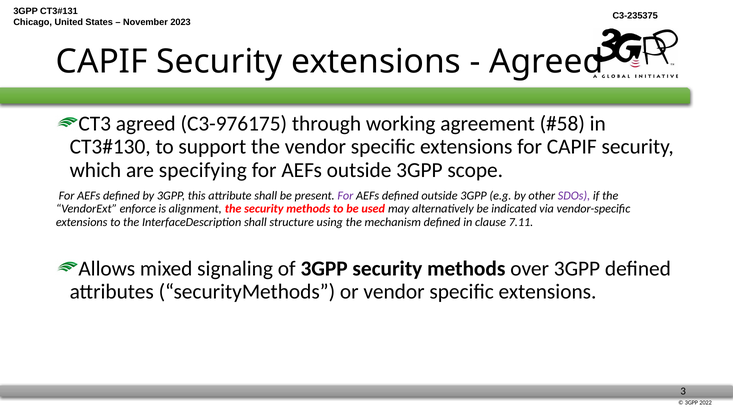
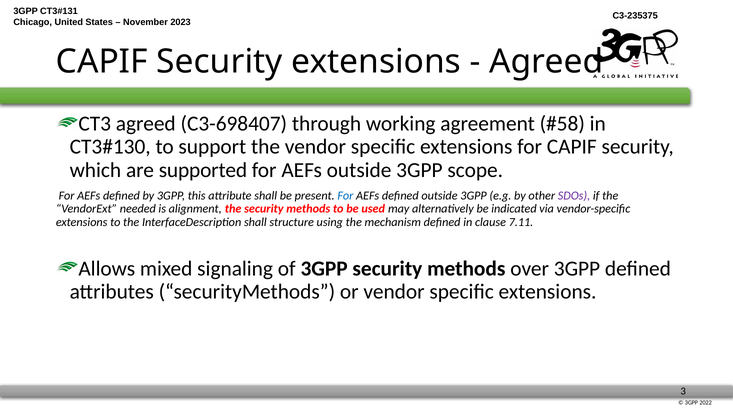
C3-976175: C3-976175 -> C3-698407 (234, 124)
specifying: specifying -> supported (203, 170)
For colour: purple -> blue (345, 196)
enforce: enforce -> needed (138, 209)
